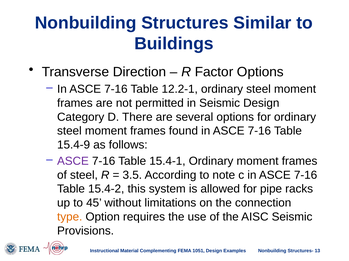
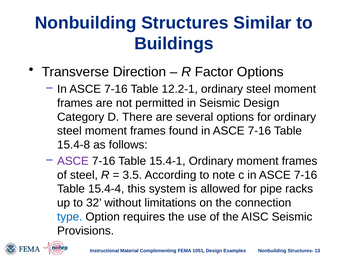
15.4-9: 15.4-9 -> 15.4-8 (74, 145)
15.4-2: 15.4-2 -> 15.4-4 (106, 189)
45: 45 -> 32 (94, 203)
type colour: orange -> blue (70, 217)
